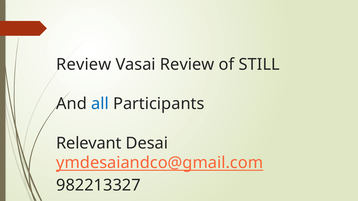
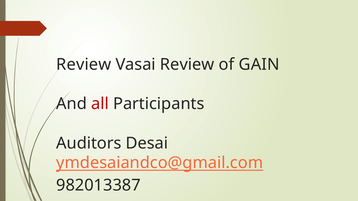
STILL: STILL -> GAIN (259, 65)
all colour: blue -> red (100, 104)
Relevant: Relevant -> Auditors (89, 143)
982213327: 982213327 -> 982013387 (98, 185)
